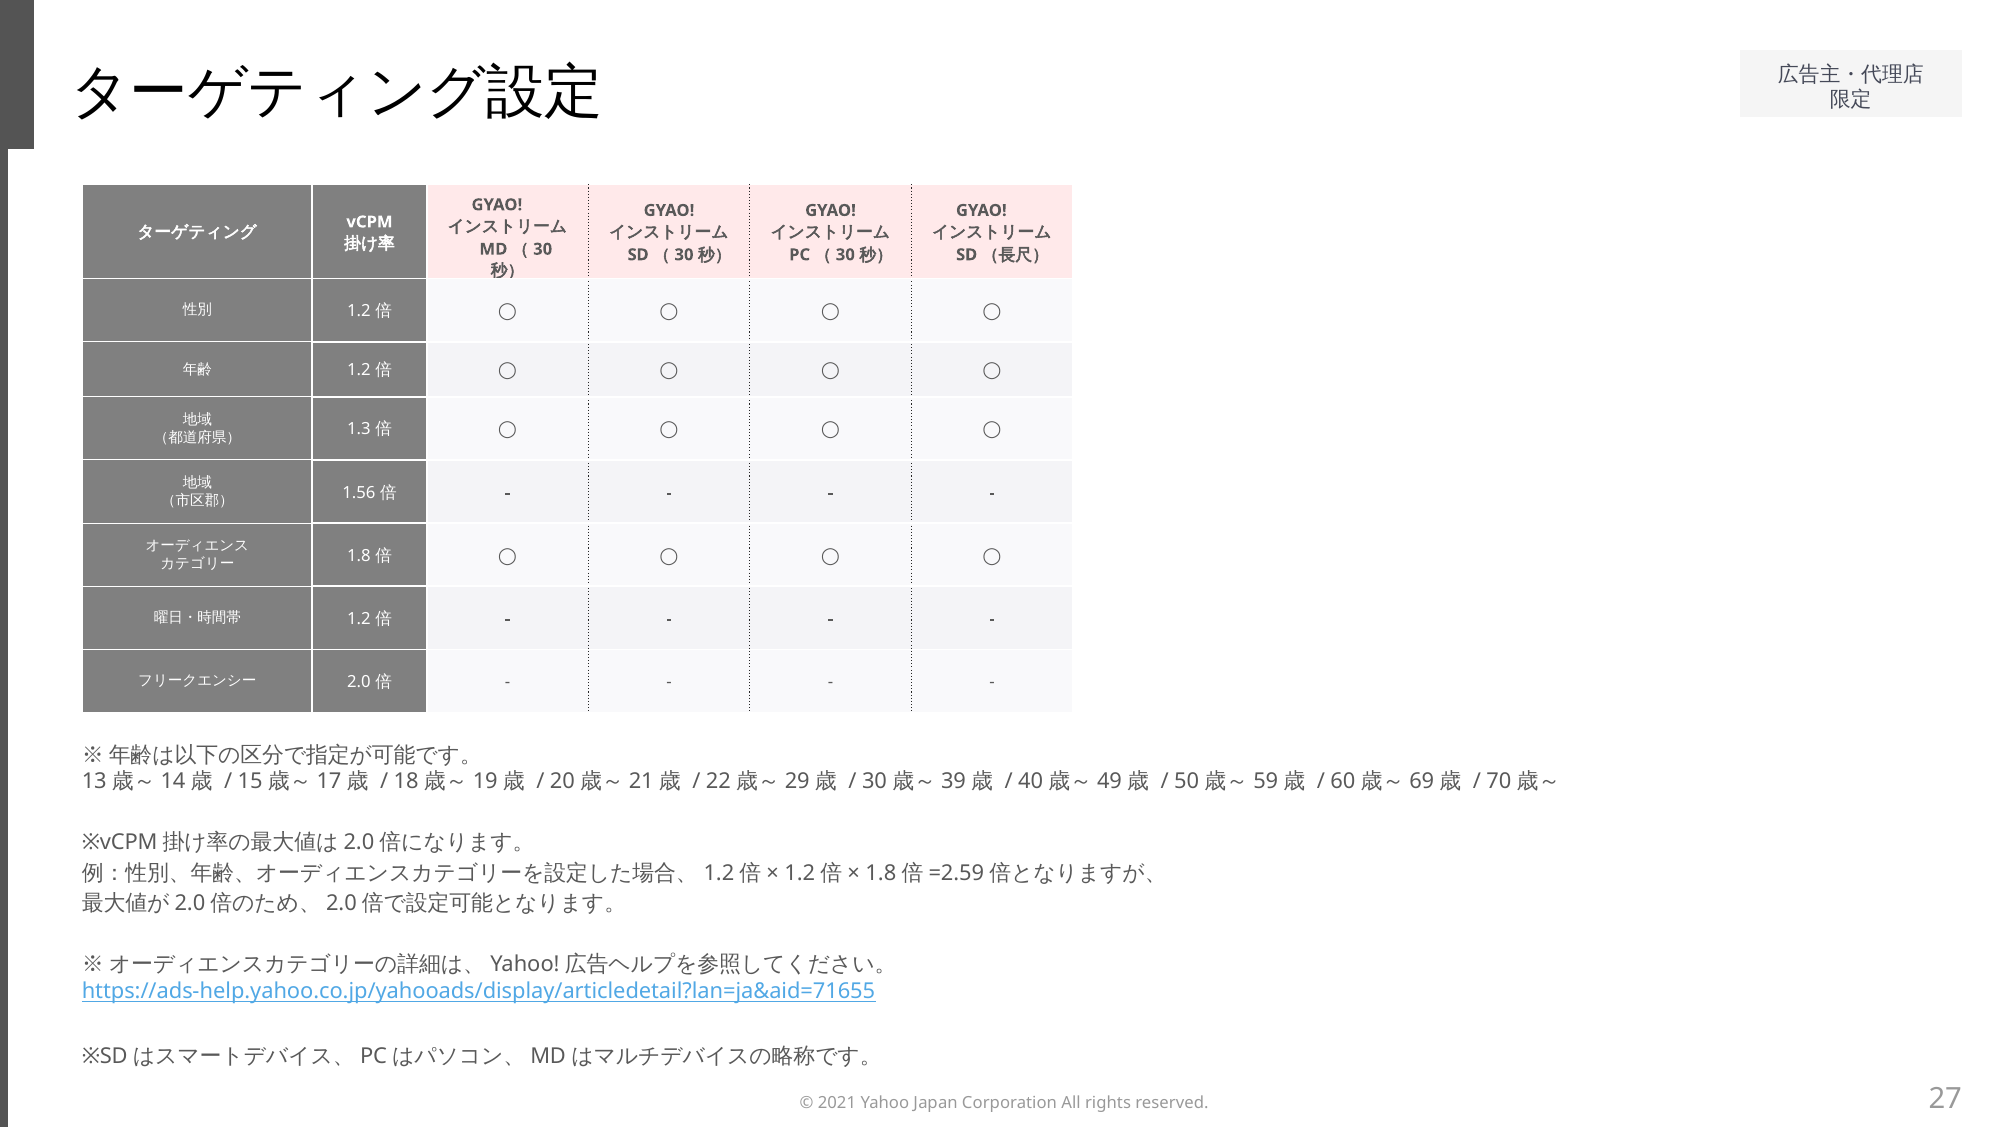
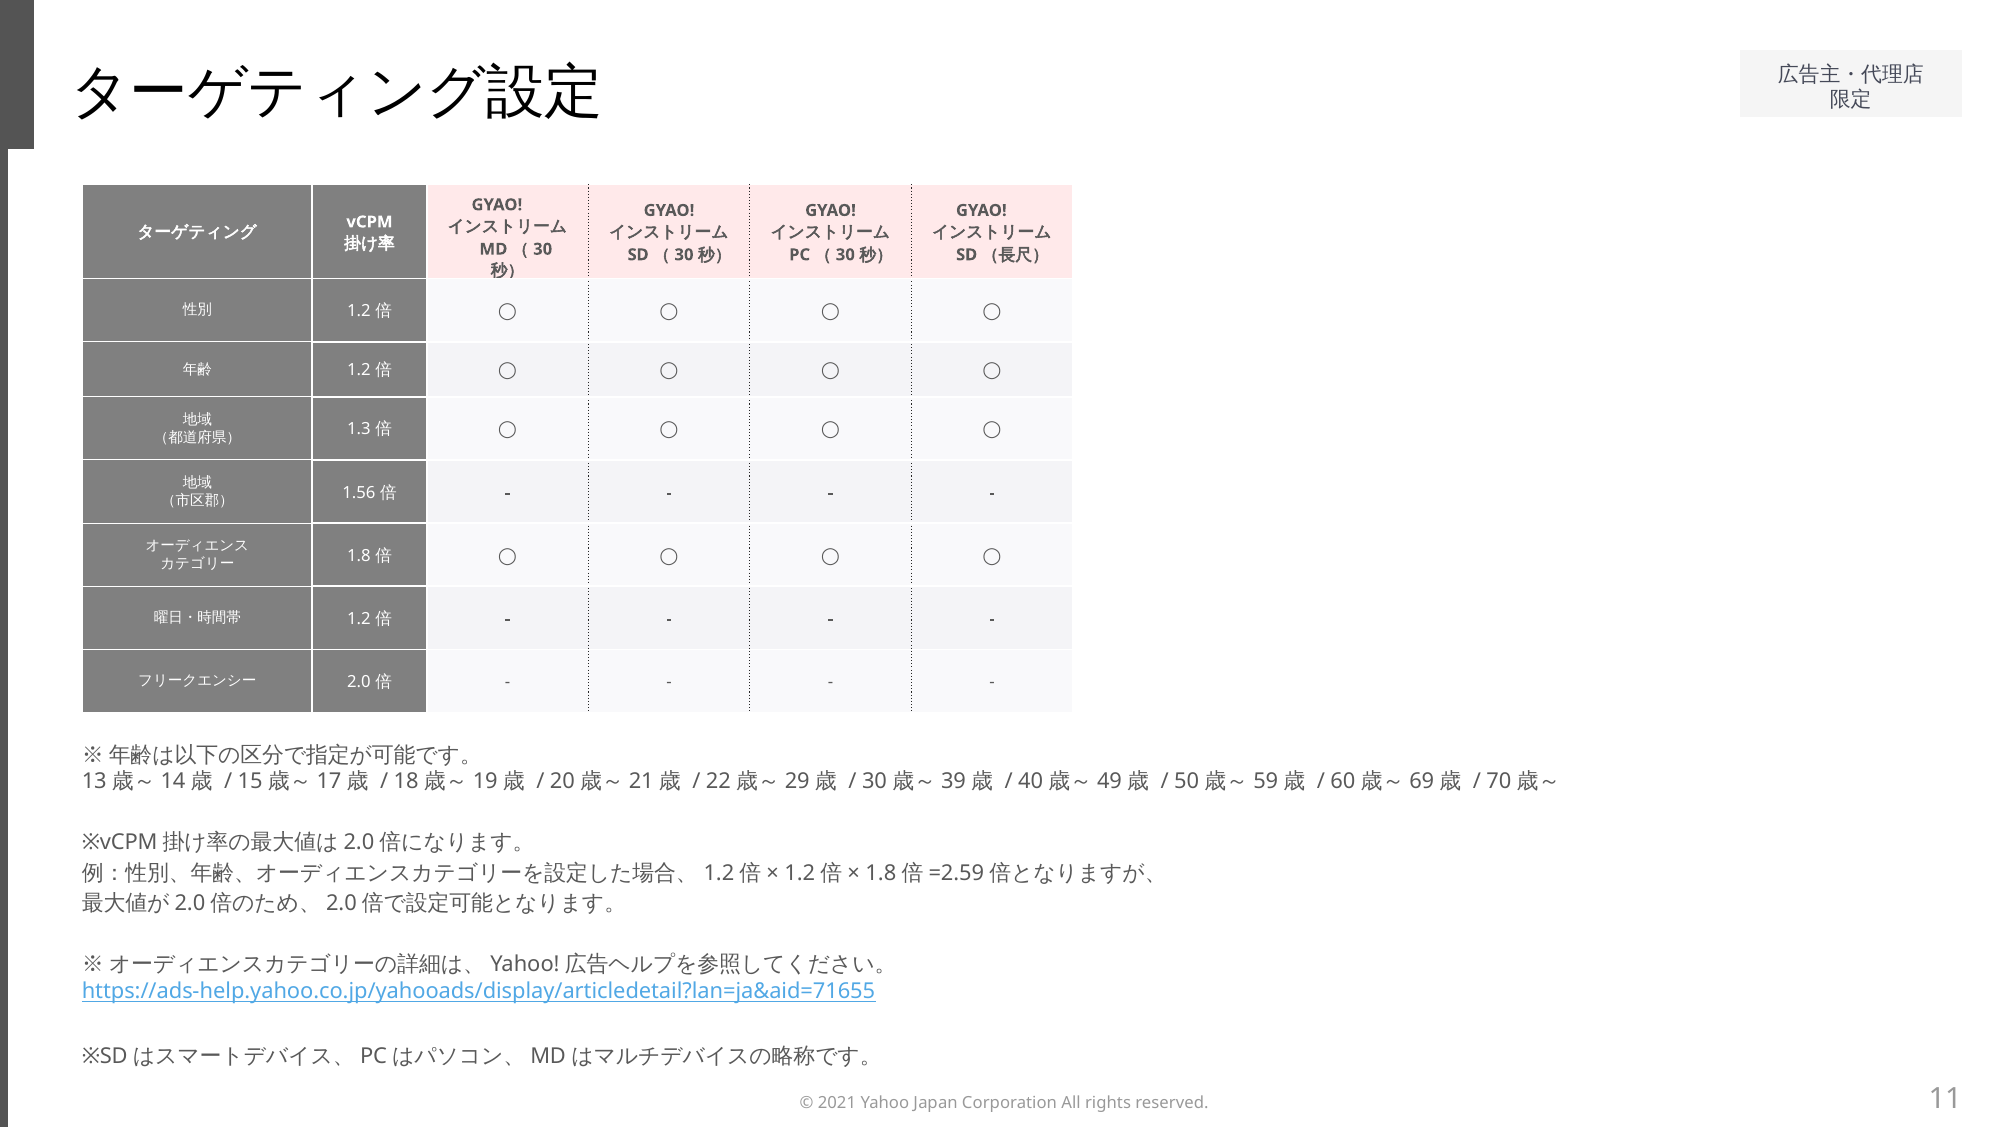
27: 27 -> 11 (1945, 1100)
